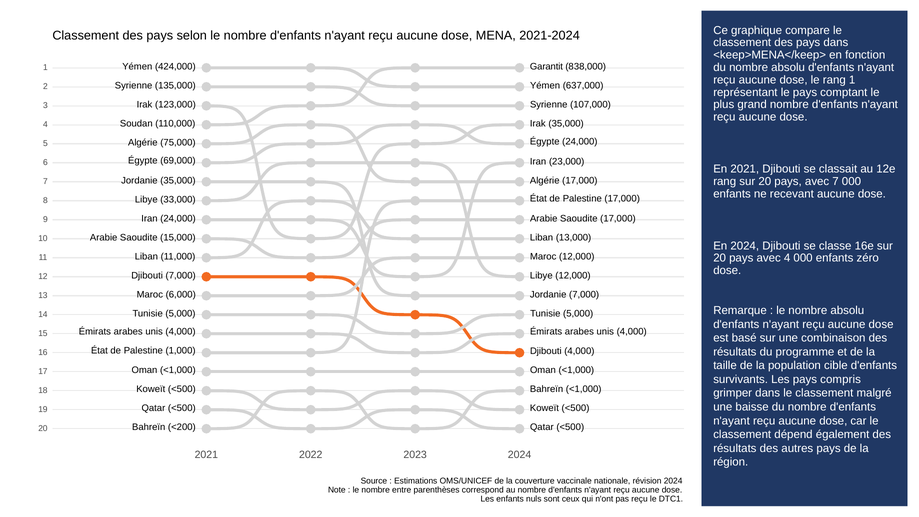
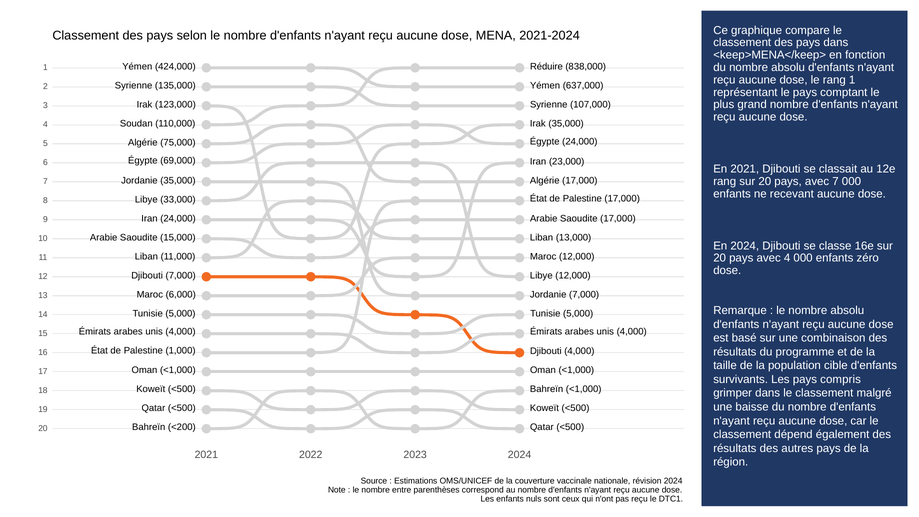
Garantit: Garantit -> Réduire (546, 66)
